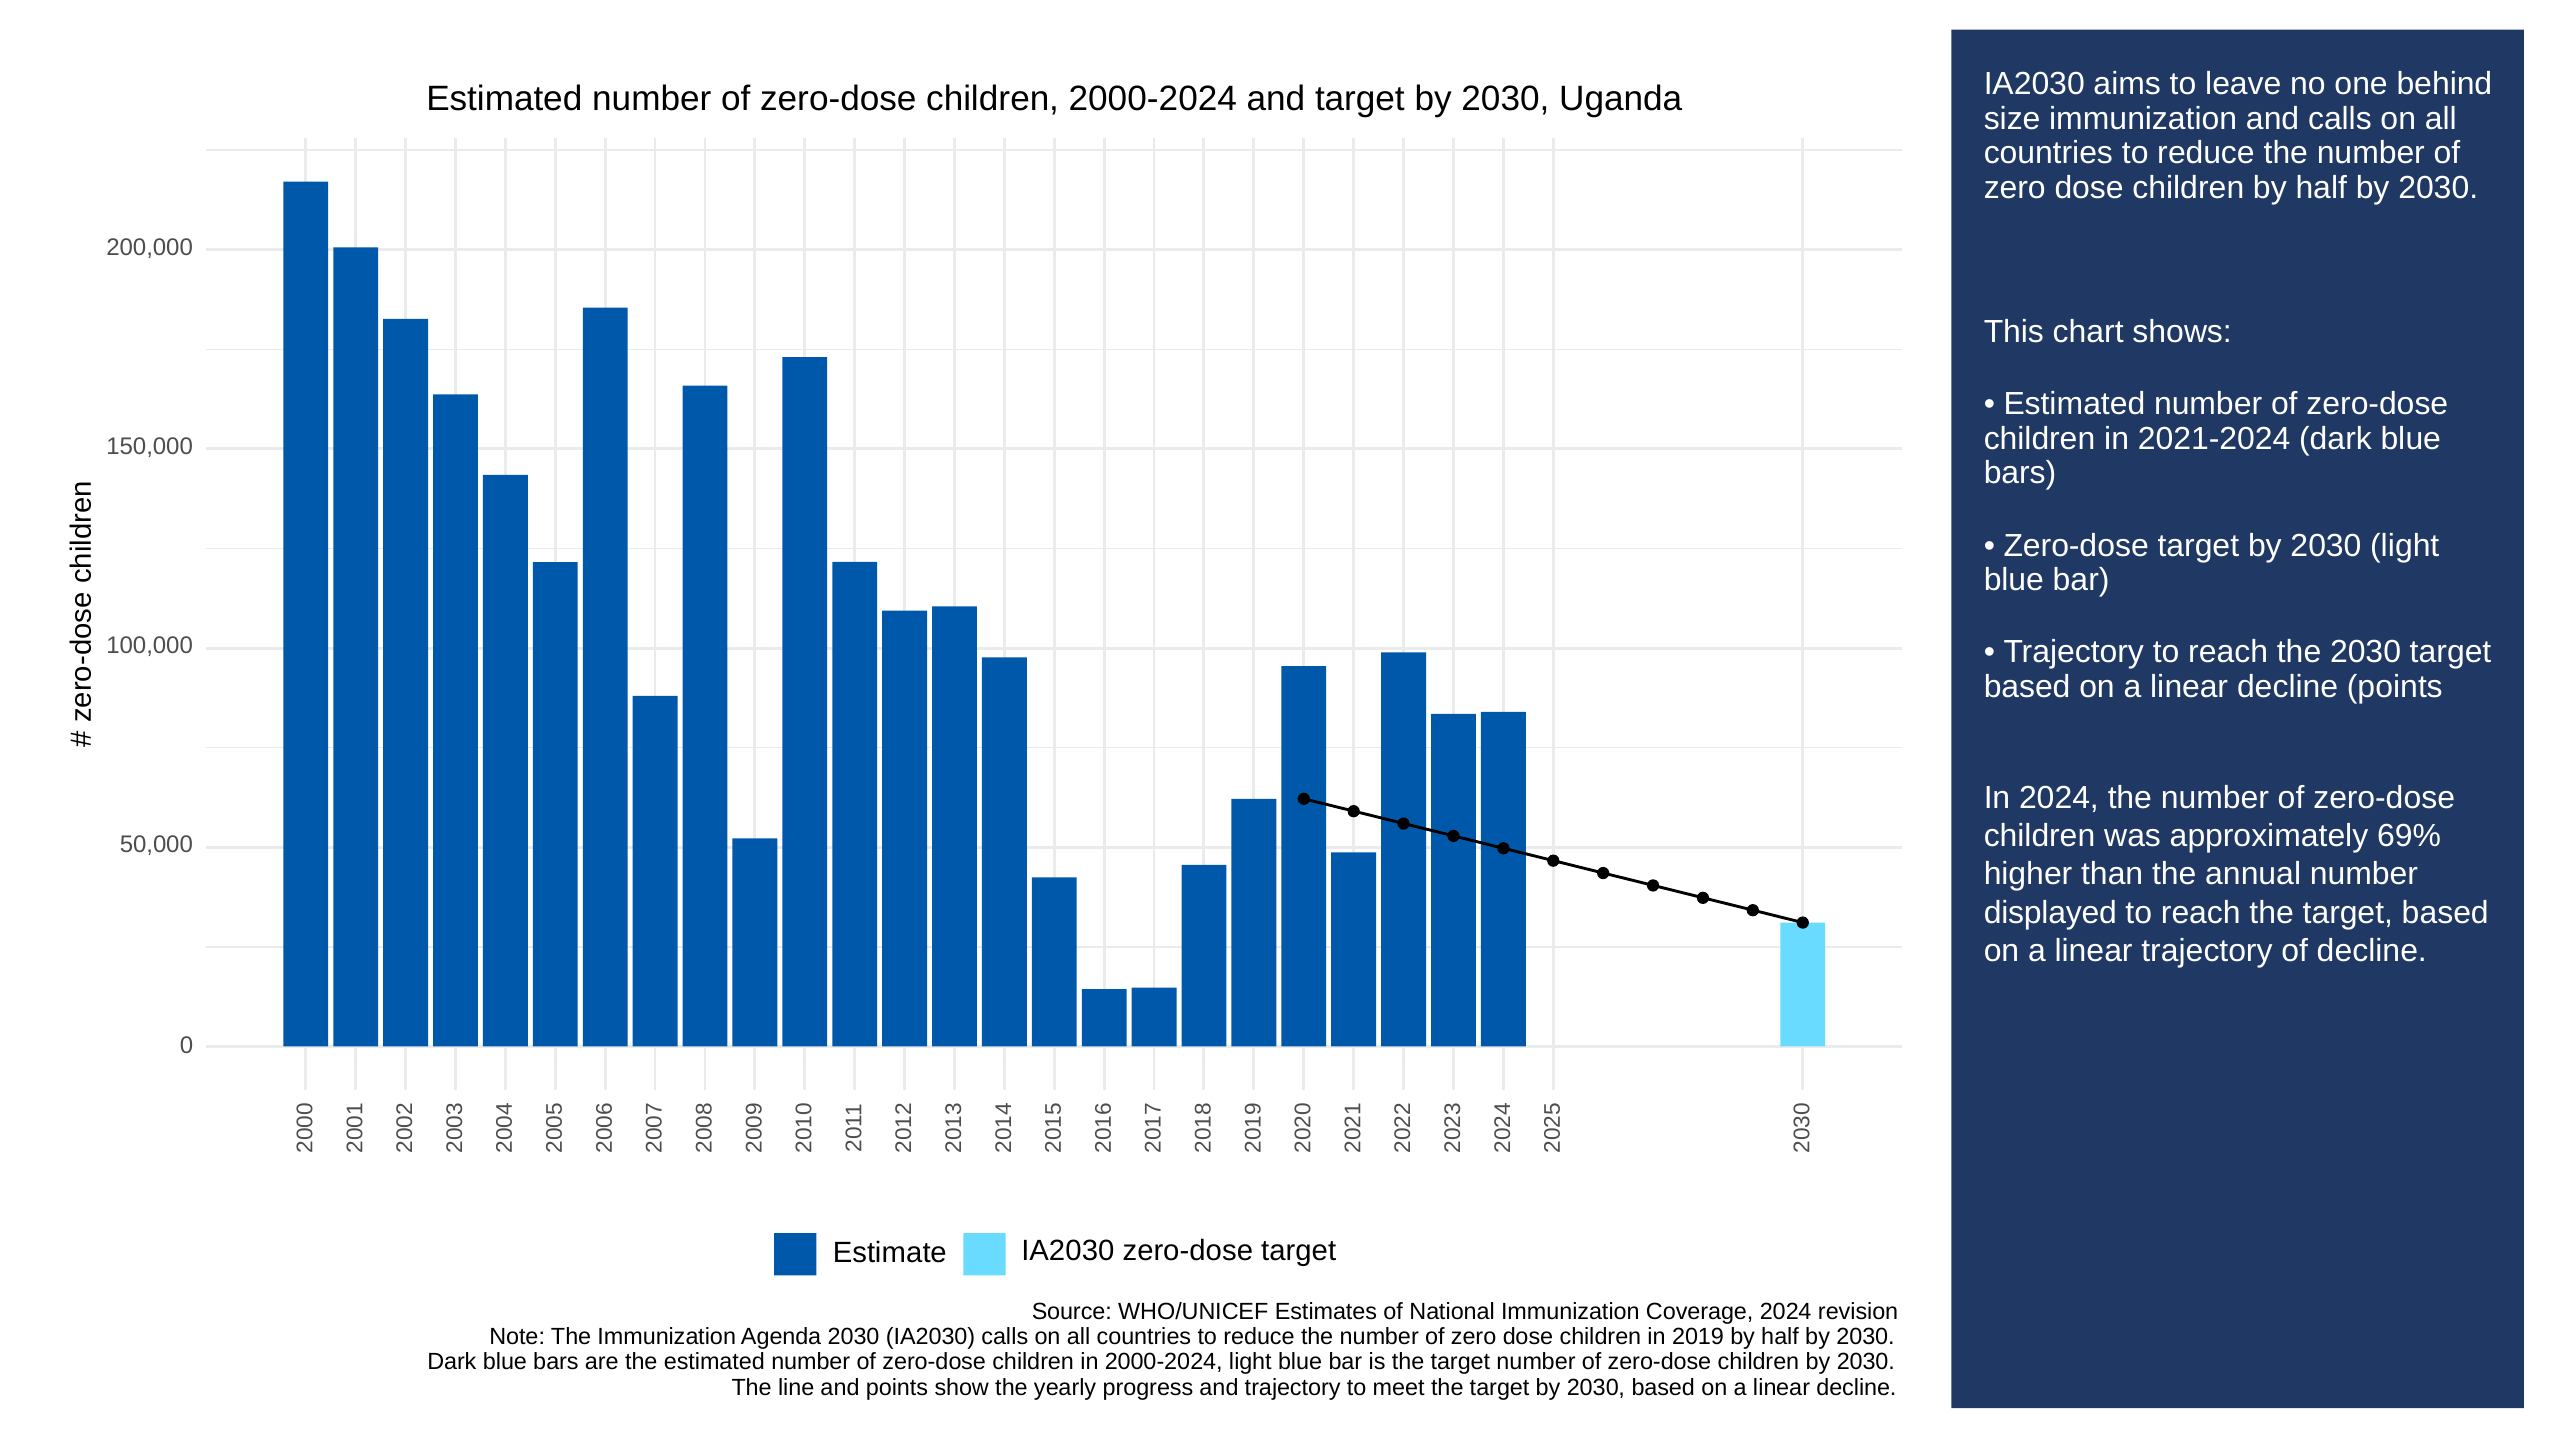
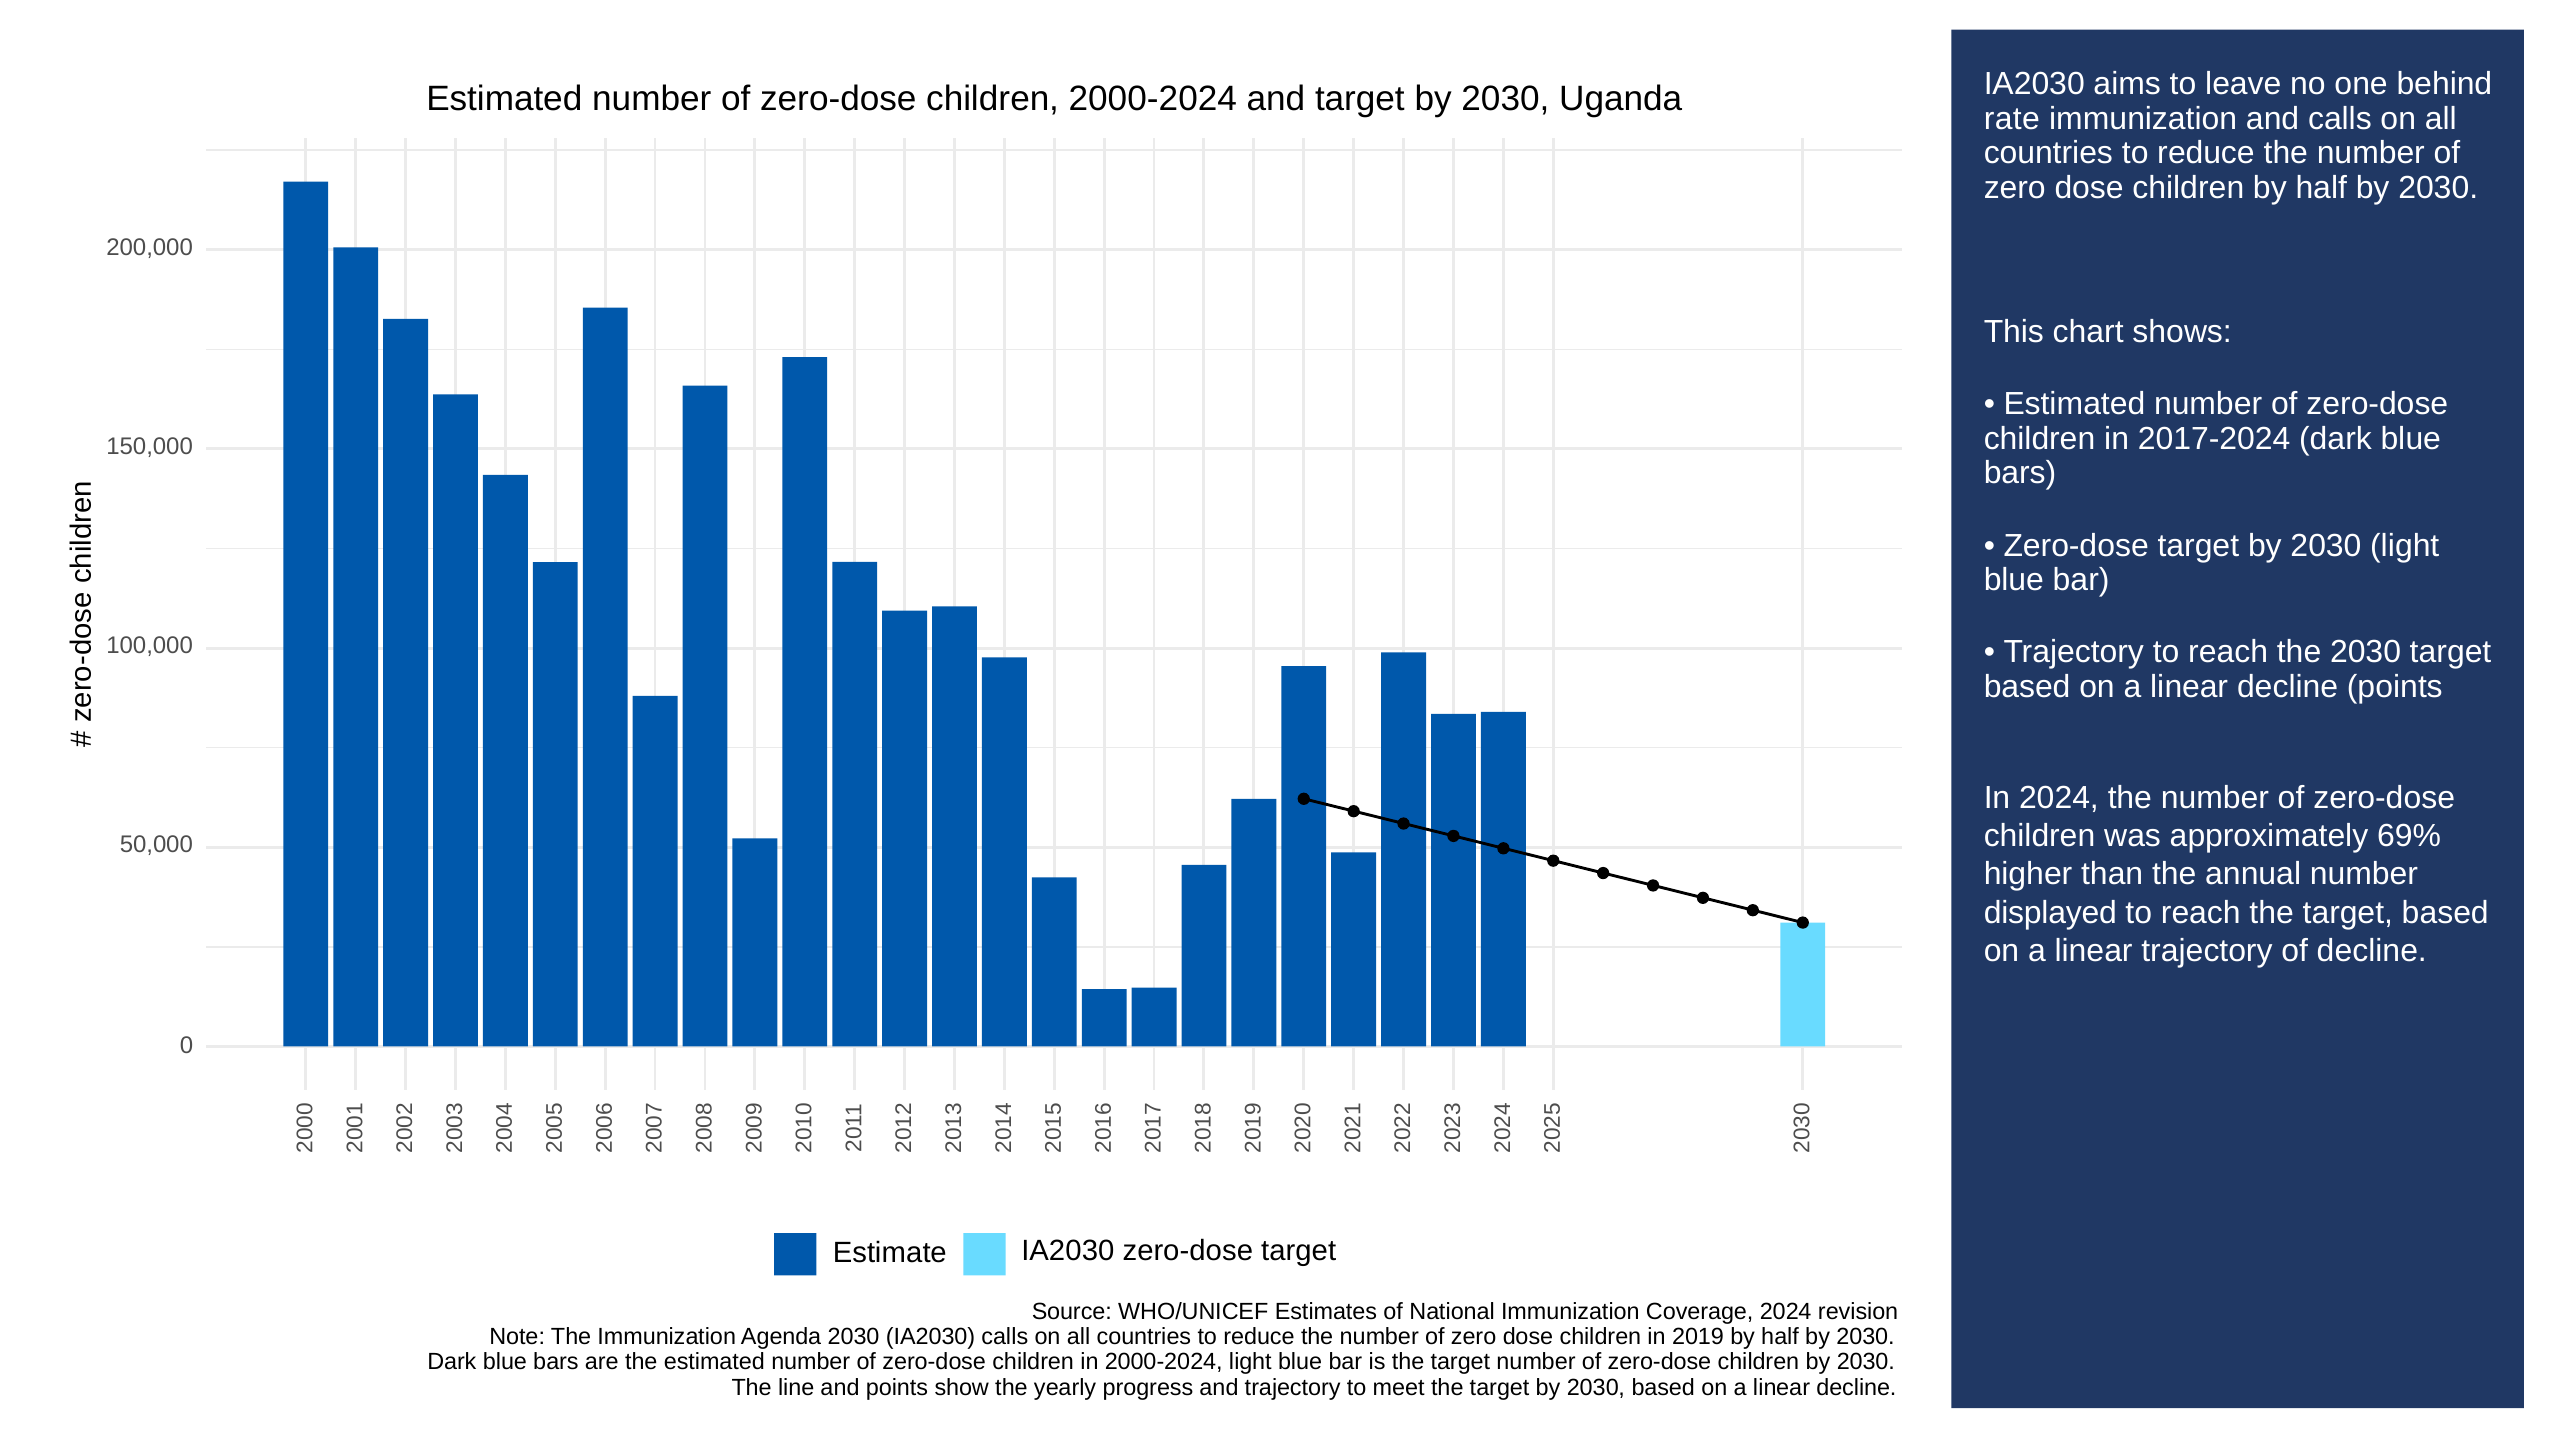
size: size -> rate (2012, 119)
2021-2024: 2021-2024 -> 2017-2024 (2214, 439)
